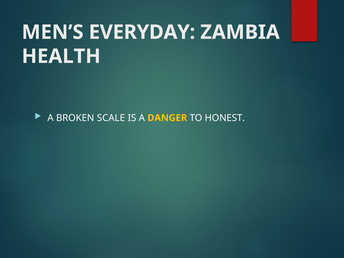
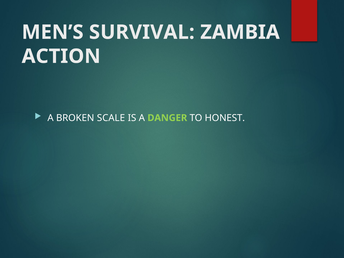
EVERYDAY: EVERYDAY -> SURVIVAL (142, 32)
HEALTH: HEALTH -> ACTION (61, 56)
DANGER colour: yellow -> light green (167, 118)
